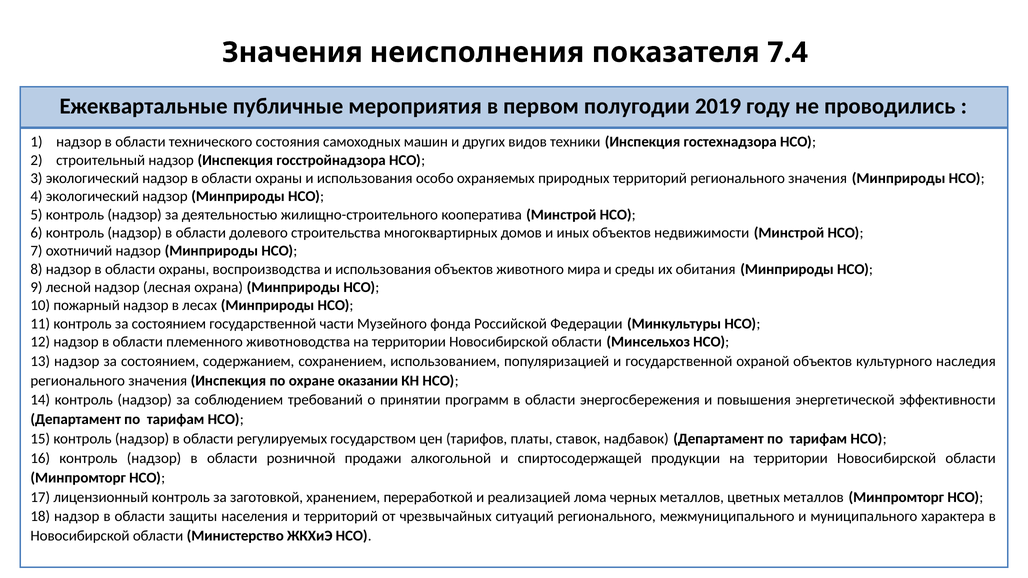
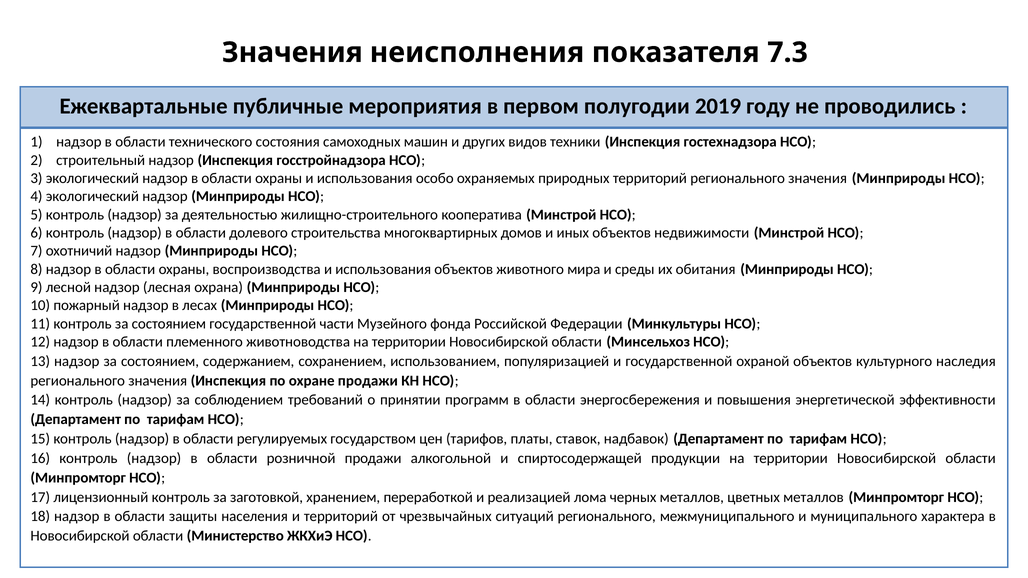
7.4: 7.4 -> 7.3 (788, 52)
охране оказании: оказании -> продажи (368, 381)
